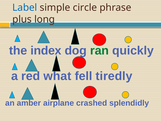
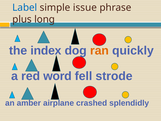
circle: circle -> issue (85, 8)
ran colour: green -> orange (99, 50)
what: what -> word (57, 76)
tiredly: tiredly -> strode (114, 76)
